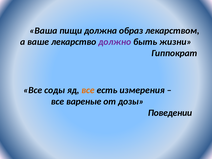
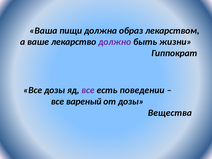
Все соды: соды -> дозы (55, 90)
все colour: orange -> purple (88, 90)
измерения: измерения -> поведении (142, 90)
вареные: вареные -> вареный (84, 101)
Поведении: Поведении -> Вещества (170, 113)
